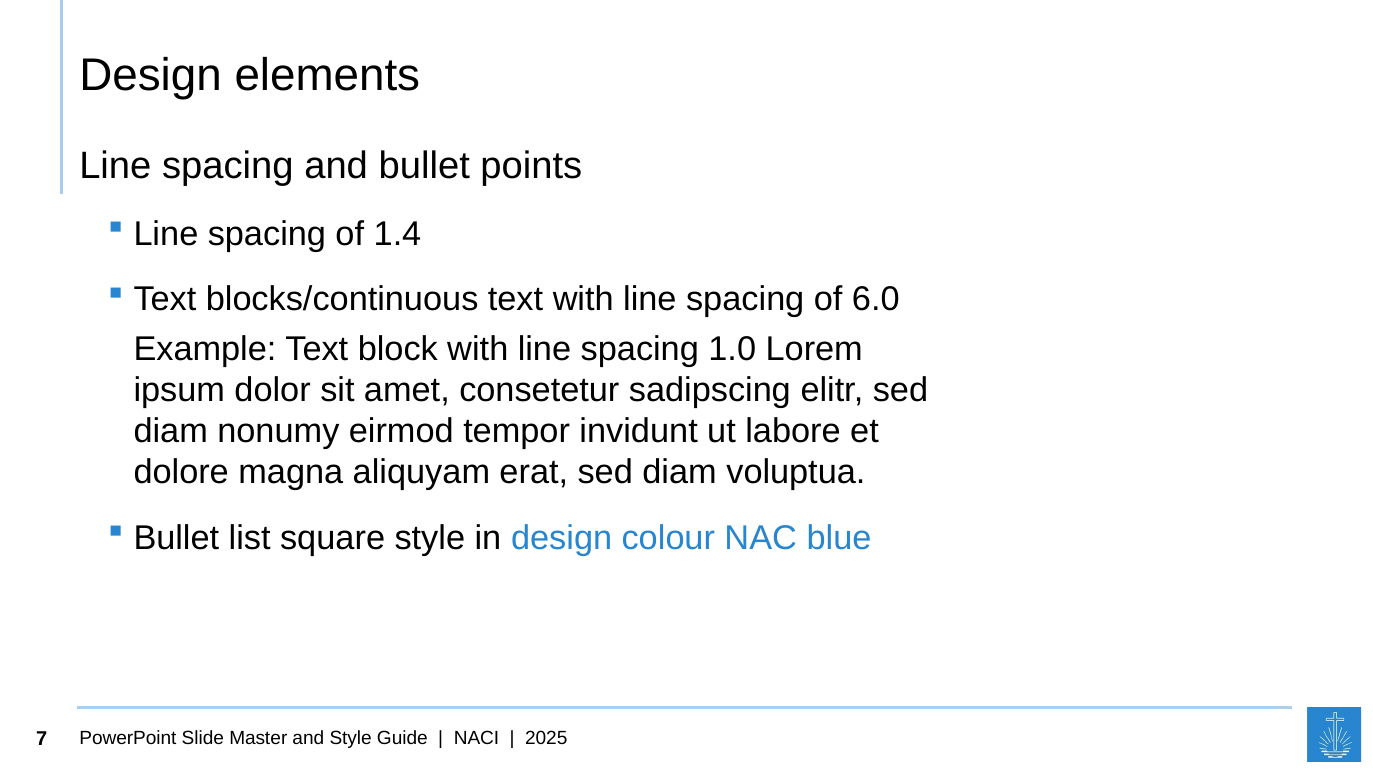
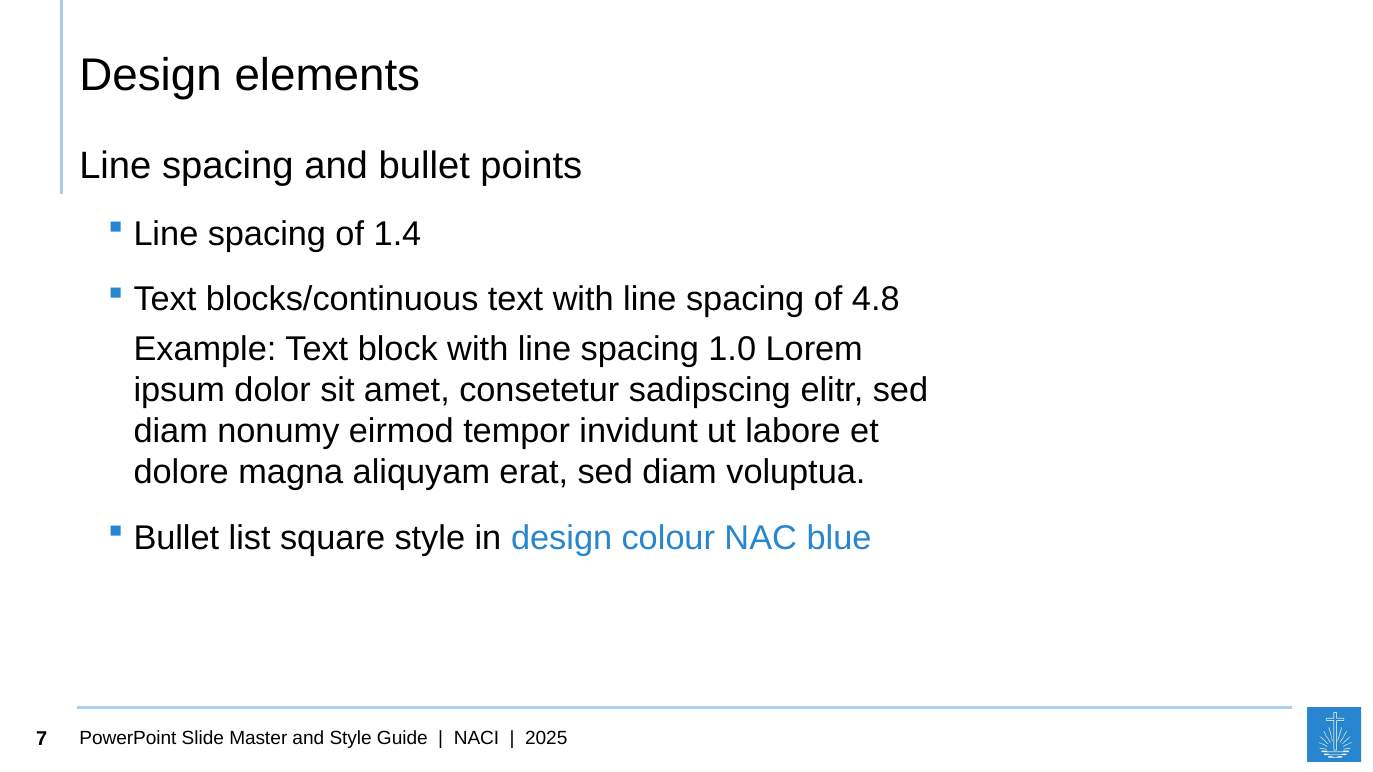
6.0: 6.0 -> 4.8 (876, 300)
